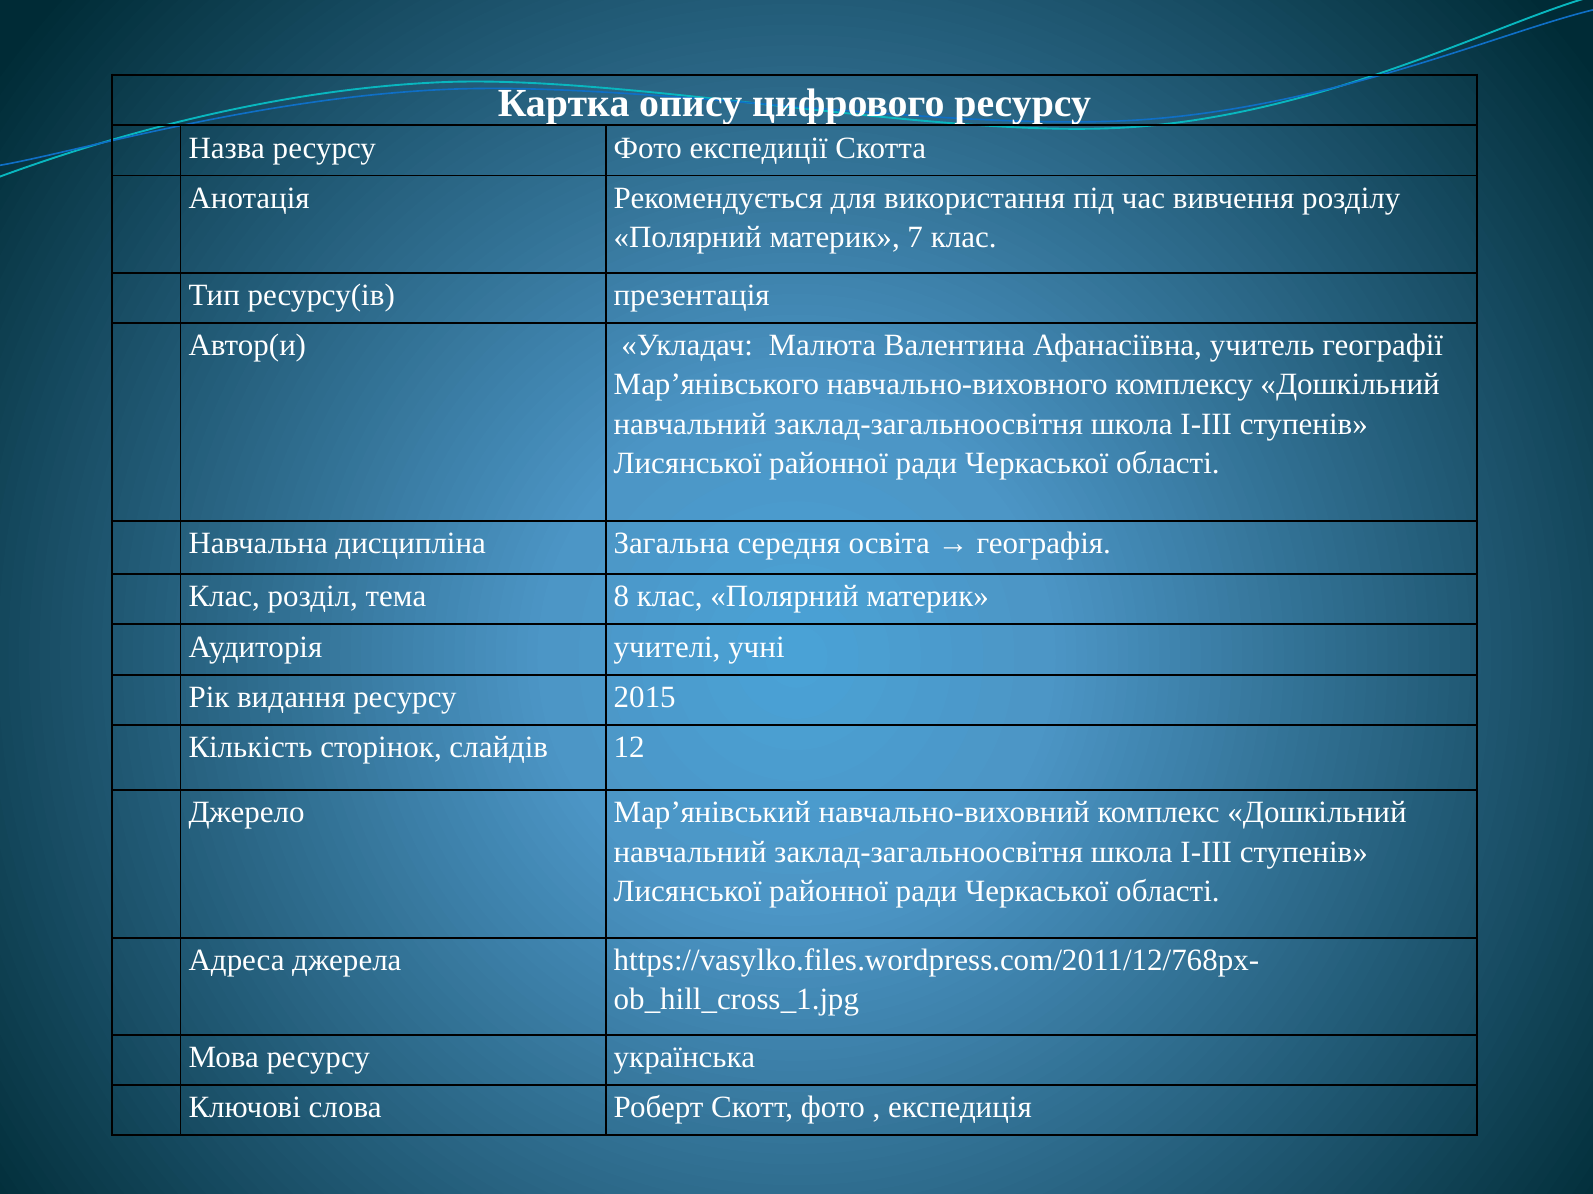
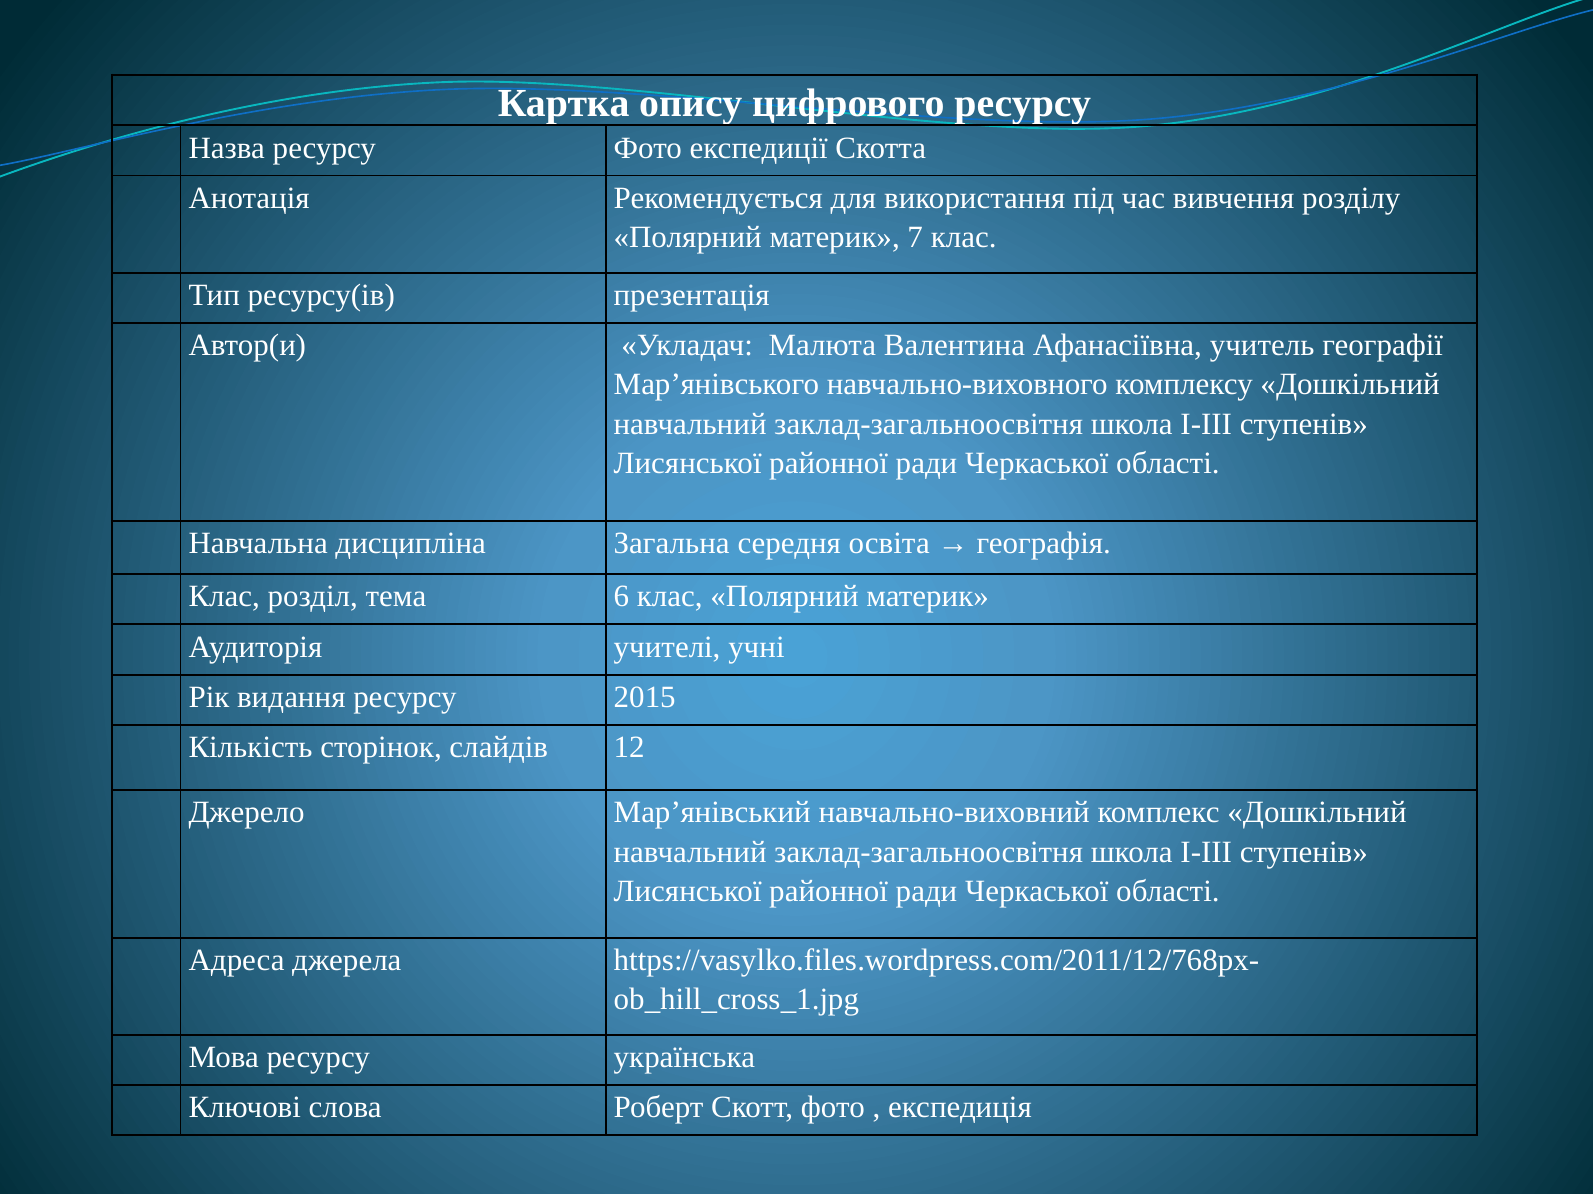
8: 8 -> 6 (621, 597)
